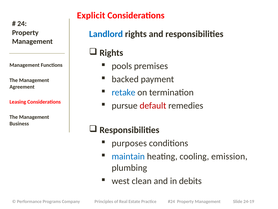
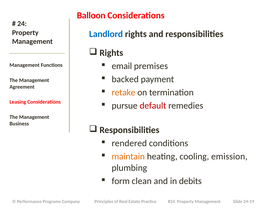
Explicit: Explicit -> Balloon (91, 15)
pools: pools -> email (122, 66)
retake colour: blue -> orange (124, 92)
purposes: purposes -> rendered (129, 143)
maintain colour: blue -> orange (128, 156)
west: west -> form (121, 181)
